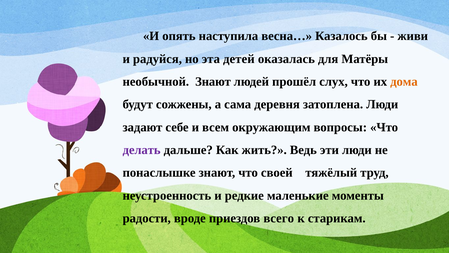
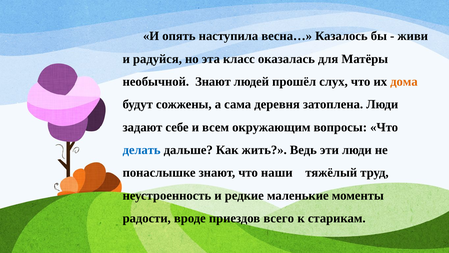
детей: детей -> класс (239, 59)
делать colour: purple -> blue (142, 150)
своей: своей -> наши (277, 173)
